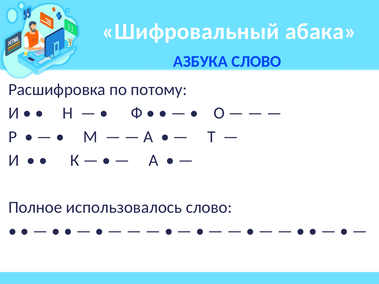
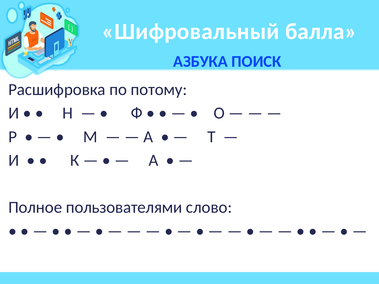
абака: абака -> балла (321, 31)
АЗБУКА СЛОВО: СЛОВО -> ПОИСК (256, 62)
использовалось: использовалось -> пользователями (124, 208)
